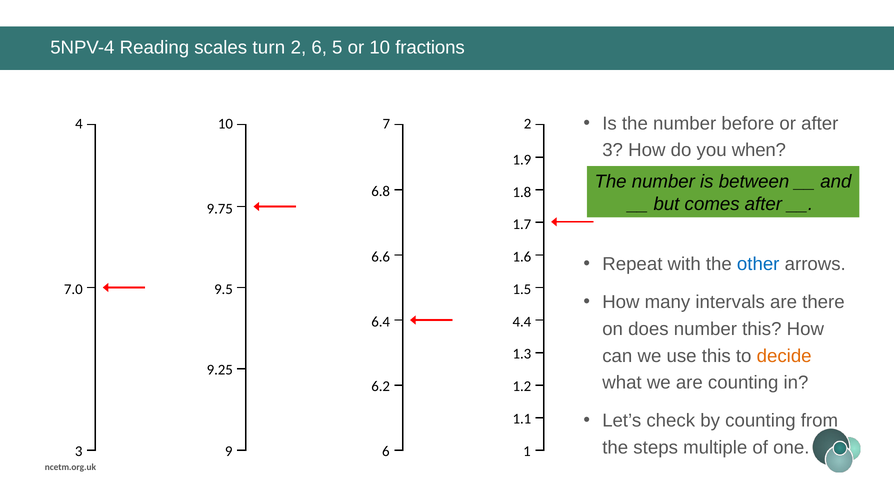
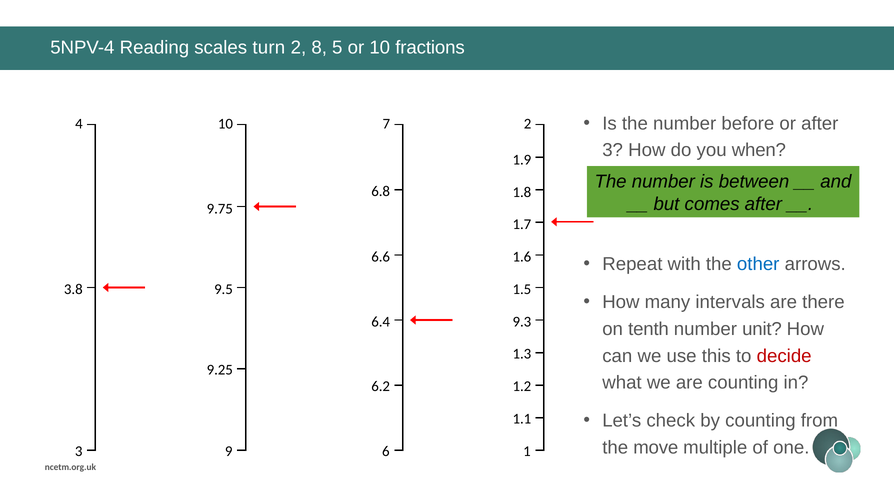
2 6: 6 -> 8 (319, 47)
7.0: 7.0 -> 3.8 (73, 289)
4.4: 4.4 -> 9.3 (522, 322)
does: does -> tenth (649, 329)
number this: this -> unit (762, 329)
decide colour: orange -> red (784, 356)
steps: steps -> move (656, 448)
